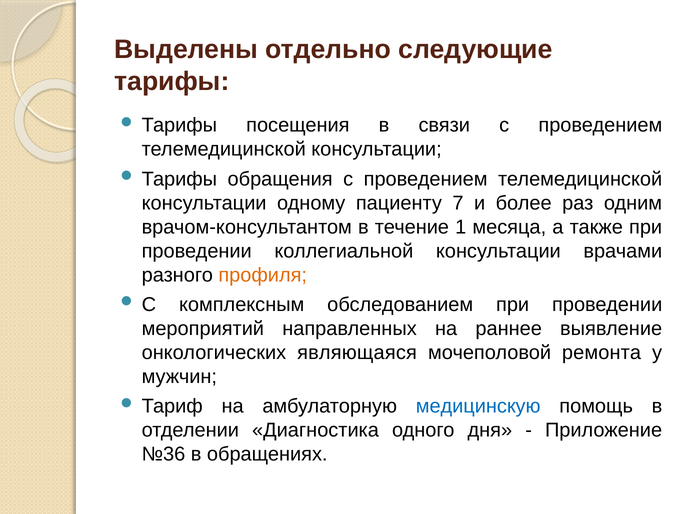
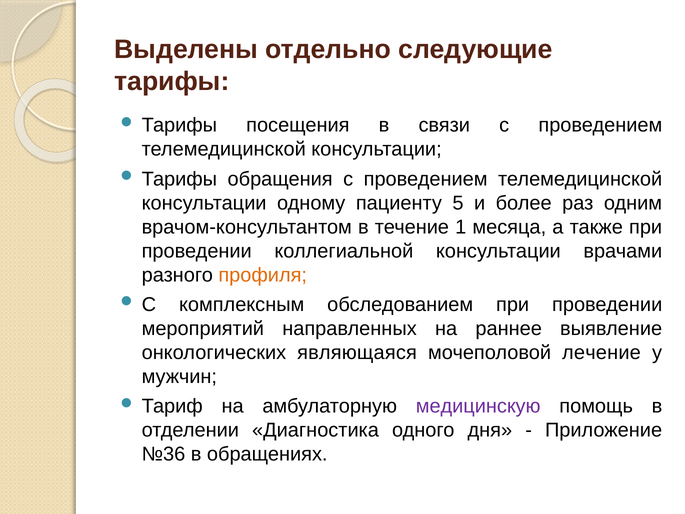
7: 7 -> 5 (458, 203)
ремонта: ремонта -> лечение (601, 352)
медицинскую colour: blue -> purple (478, 406)
